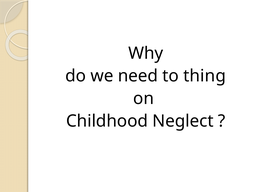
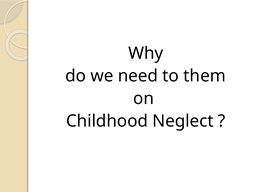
thing: thing -> them (205, 76)
